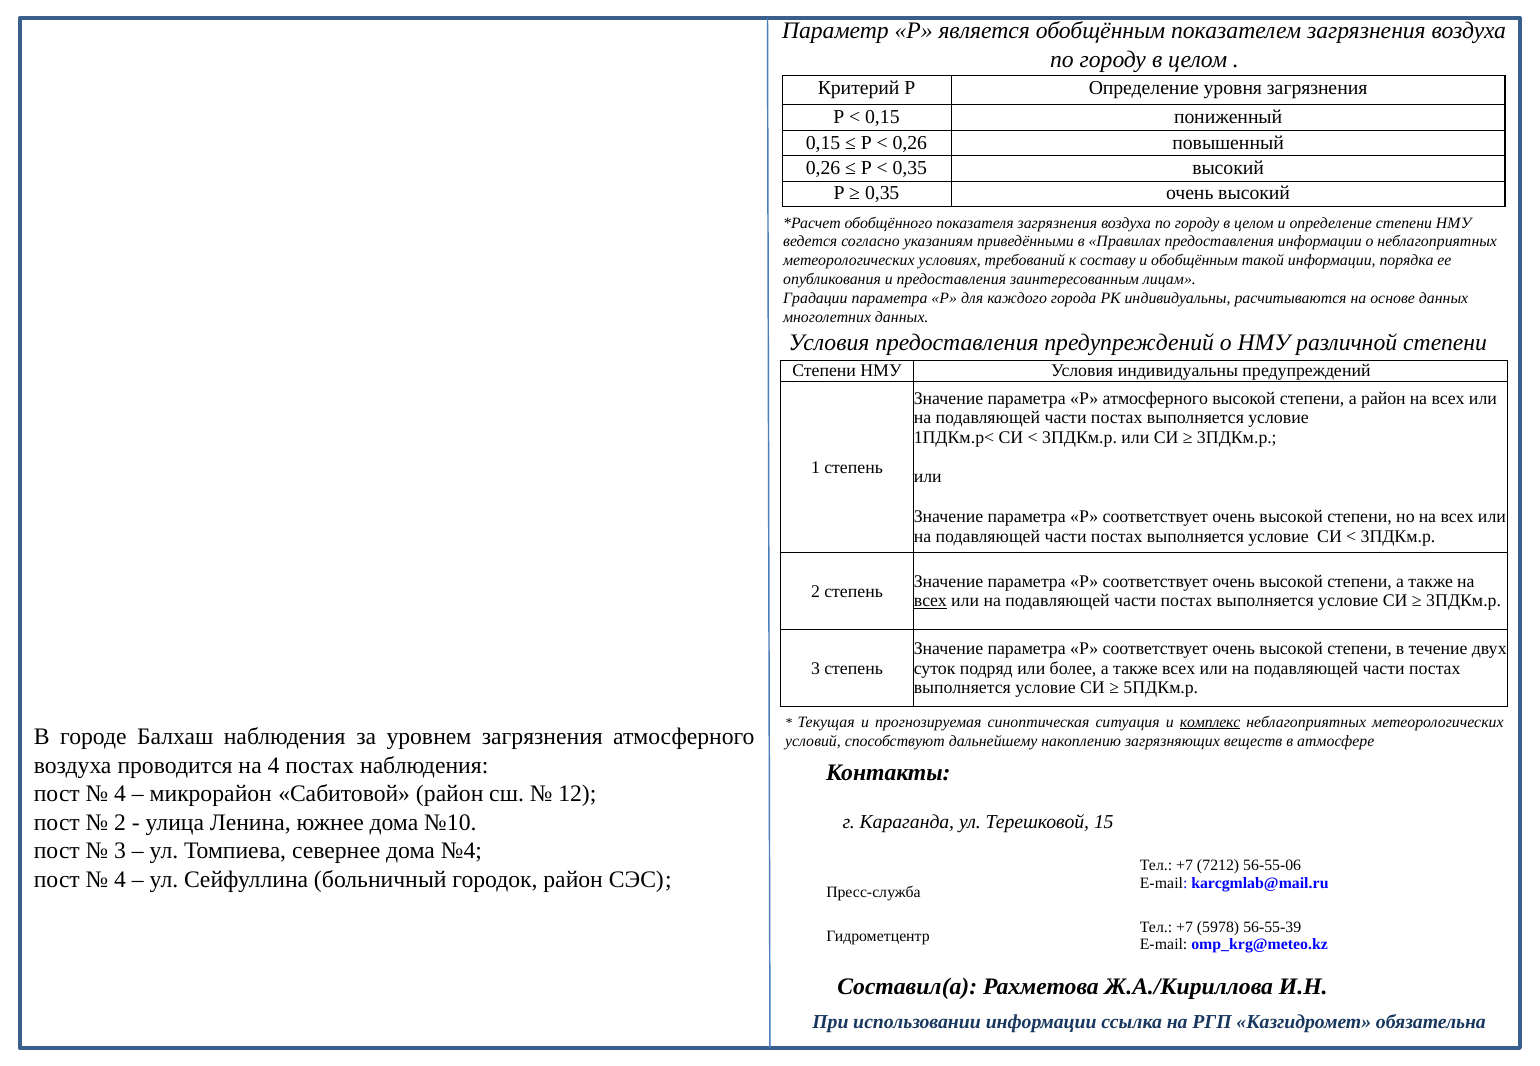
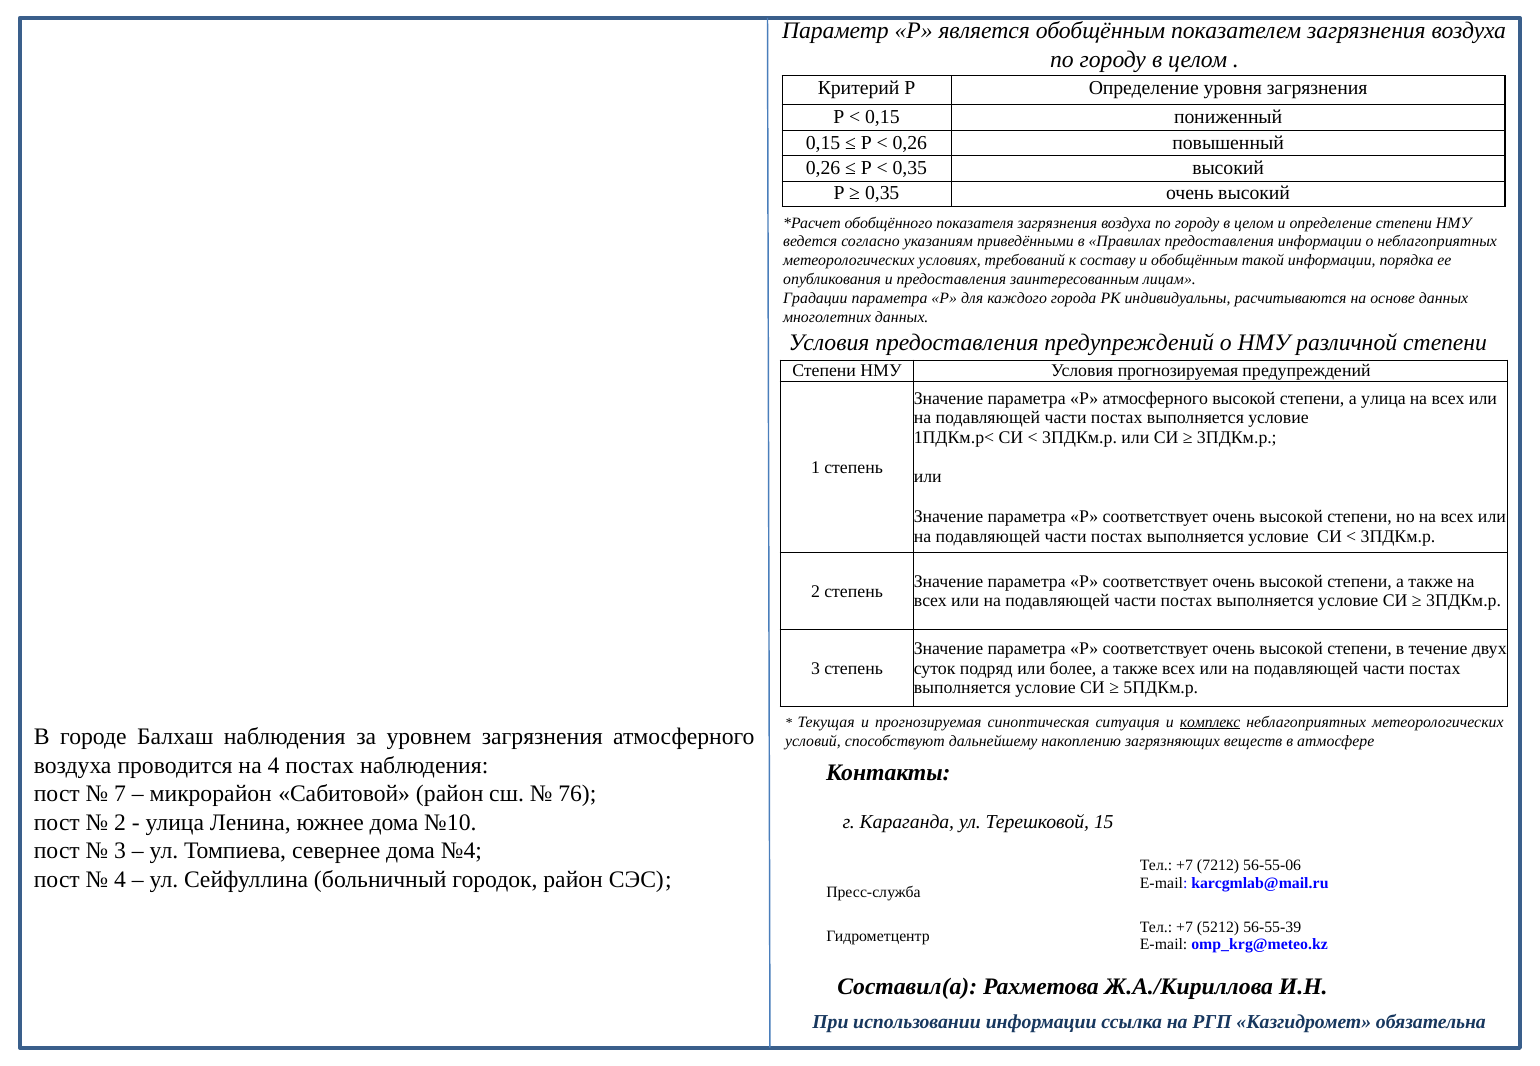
Условия индивидуальны: индивидуальны -> прогнозируемая (1178, 371)
а район: район -> улица (1383, 398)
всех underline: present -> none (930, 601)
4: 4 -> 7 (120, 794)
12: 12 -> 76 (577, 794)
5978: 5978 -> 5212 (1218, 927)
